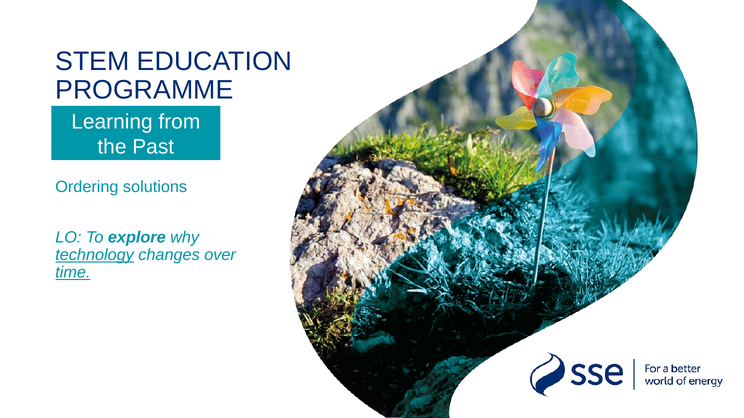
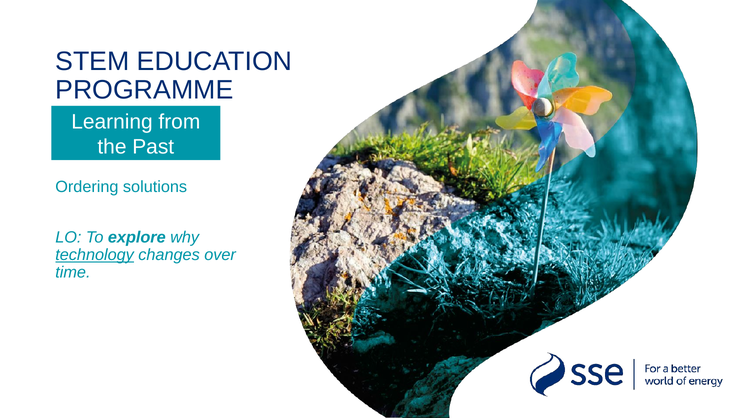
time underline: present -> none (73, 273)
